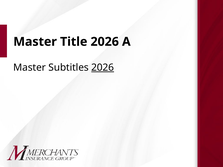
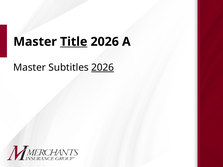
Title underline: none -> present (74, 42)
